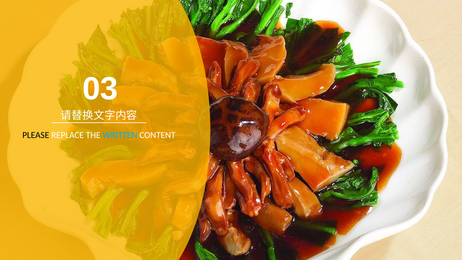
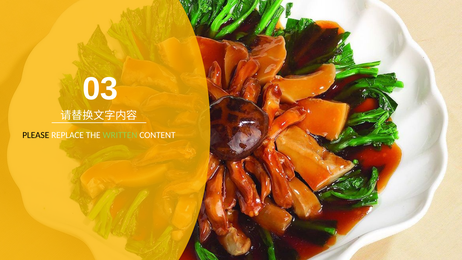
WRITTEN colour: light blue -> light green (120, 135)
